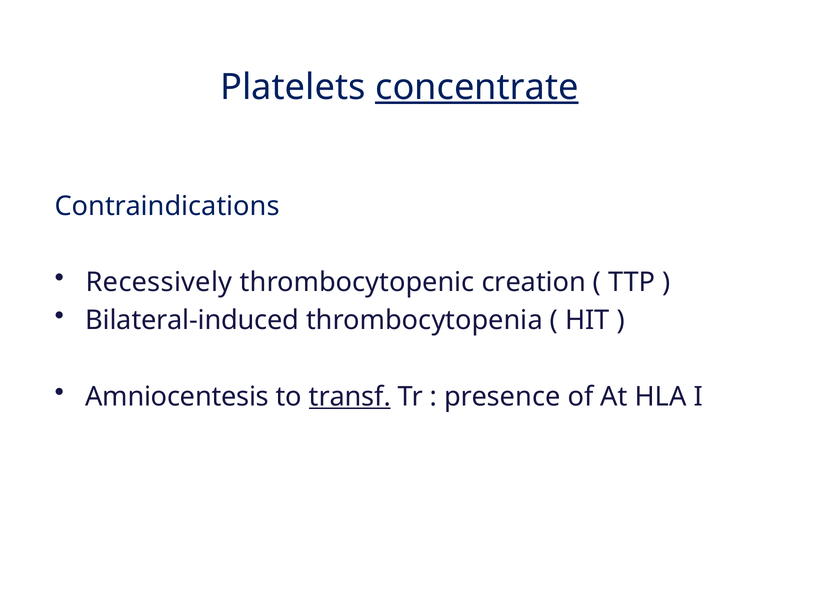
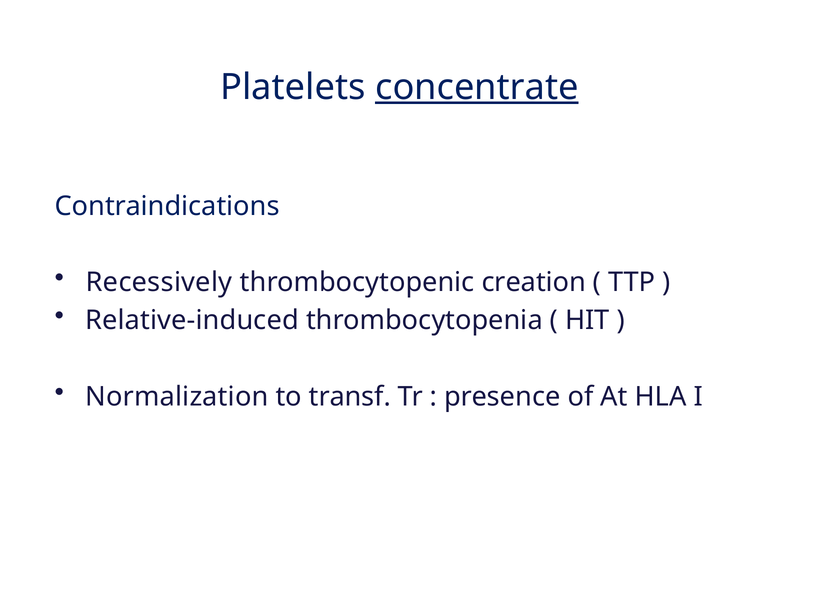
Bilateral-induced: Bilateral-induced -> Relative-induced (192, 320)
Amniocentesis: Amniocentesis -> Normalization (177, 397)
transf underline: present -> none (350, 397)
